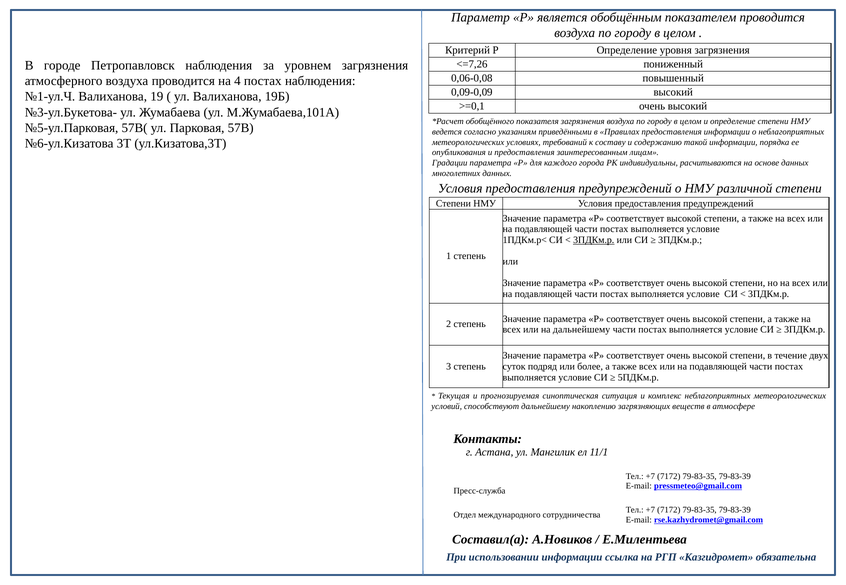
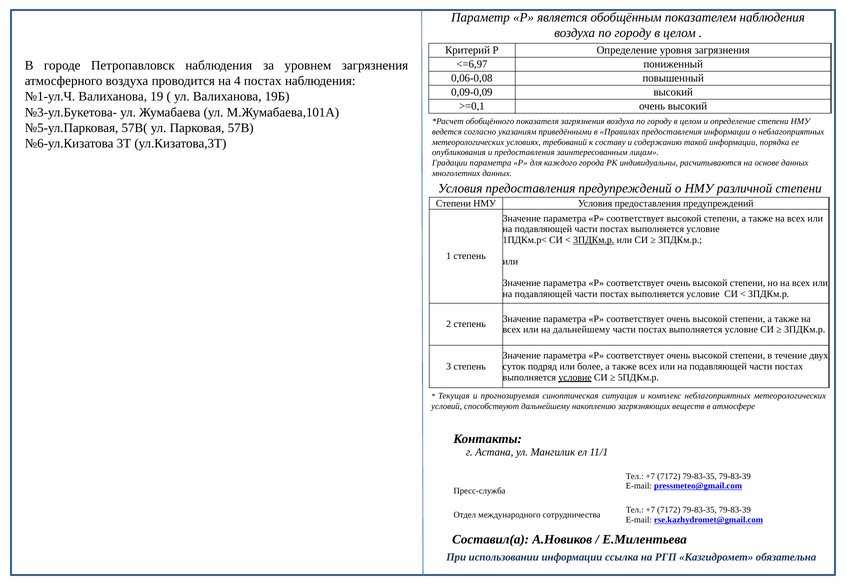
показателем проводится: проводится -> наблюдения (772, 17)
<=7,26: <=7,26 -> <=6,97 (472, 64)
условие underline: none -> present (575, 378)
